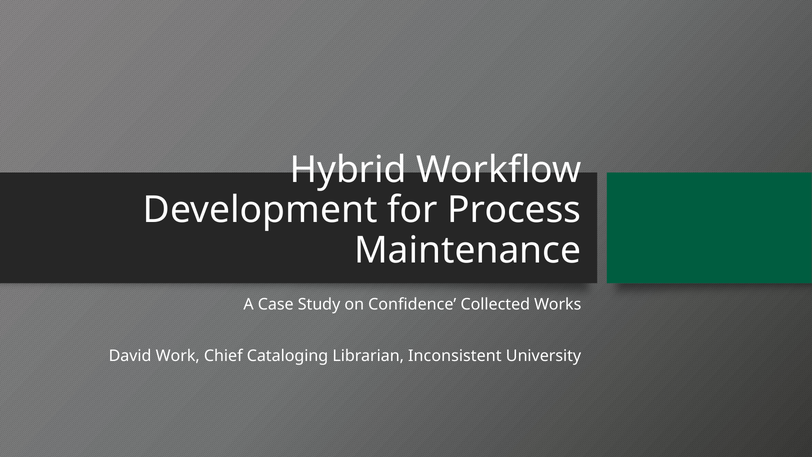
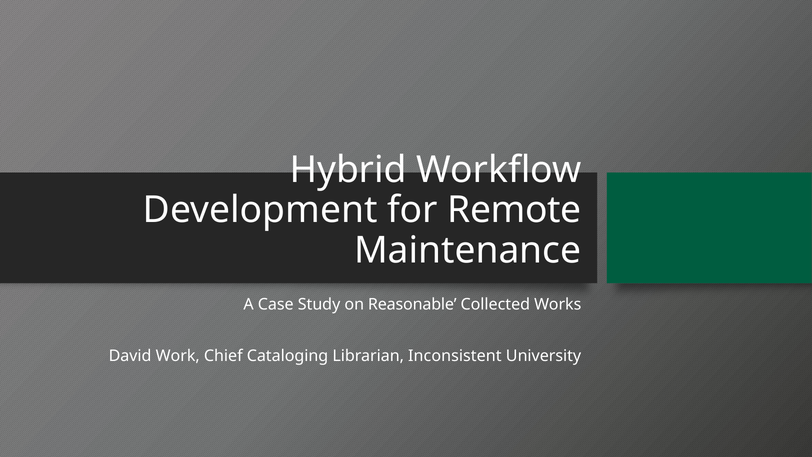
Process: Process -> Remote (514, 210)
Confidence: Confidence -> Reasonable (412, 304)
